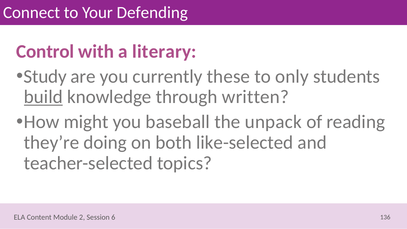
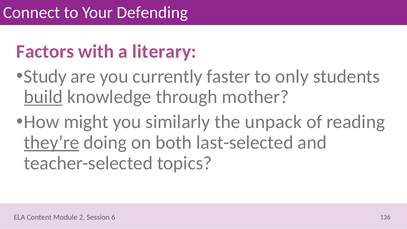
Control: Control -> Factors (45, 52)
these: these -> faster (229, 76)
written: written -> mother (255, 97)
baseball: baseball -> similarly (178, 122)
they’re underline: none -> present (52, 142)
like-selected: like-selected -> last-selected (245, 142)
